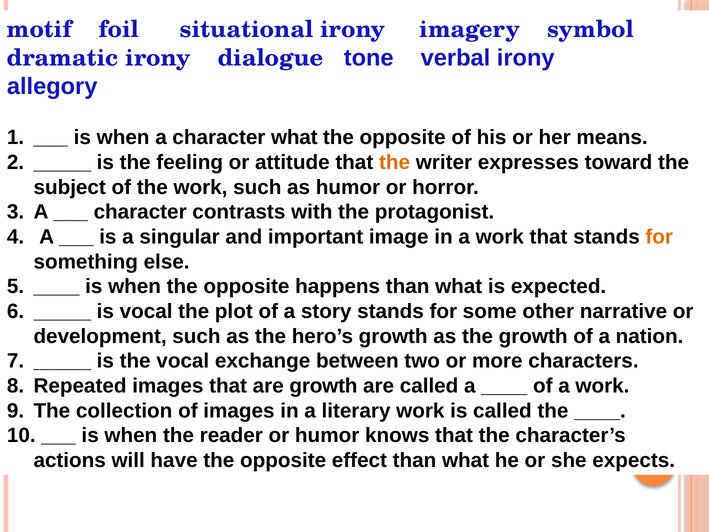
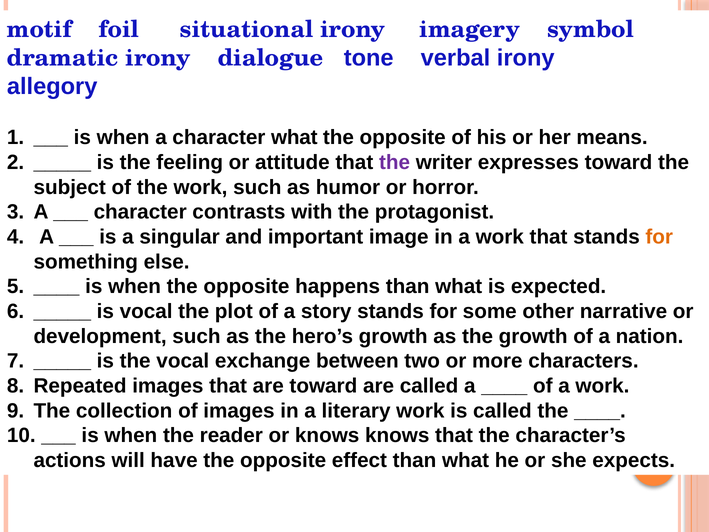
the colour: orange -> purple (395, 162)
are growth: growth -> toward (323, 386)
or humor: humor -> knows (327, 435)
